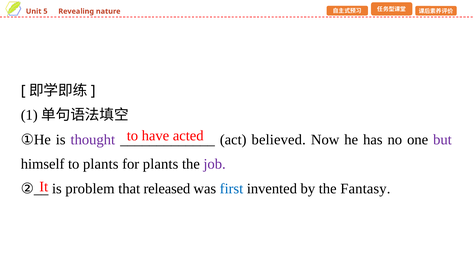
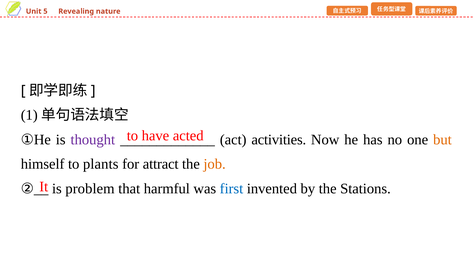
believed: believed -> activities (279, 140)
but colour: purple -> orange (442, 140)
for plants: plants -> attract (161, 164)
job colour: purple -> orange (215, 164)
released: released -> harmful (167, 189)
Fantasy: Fantasy -> Stations (365, 189)
